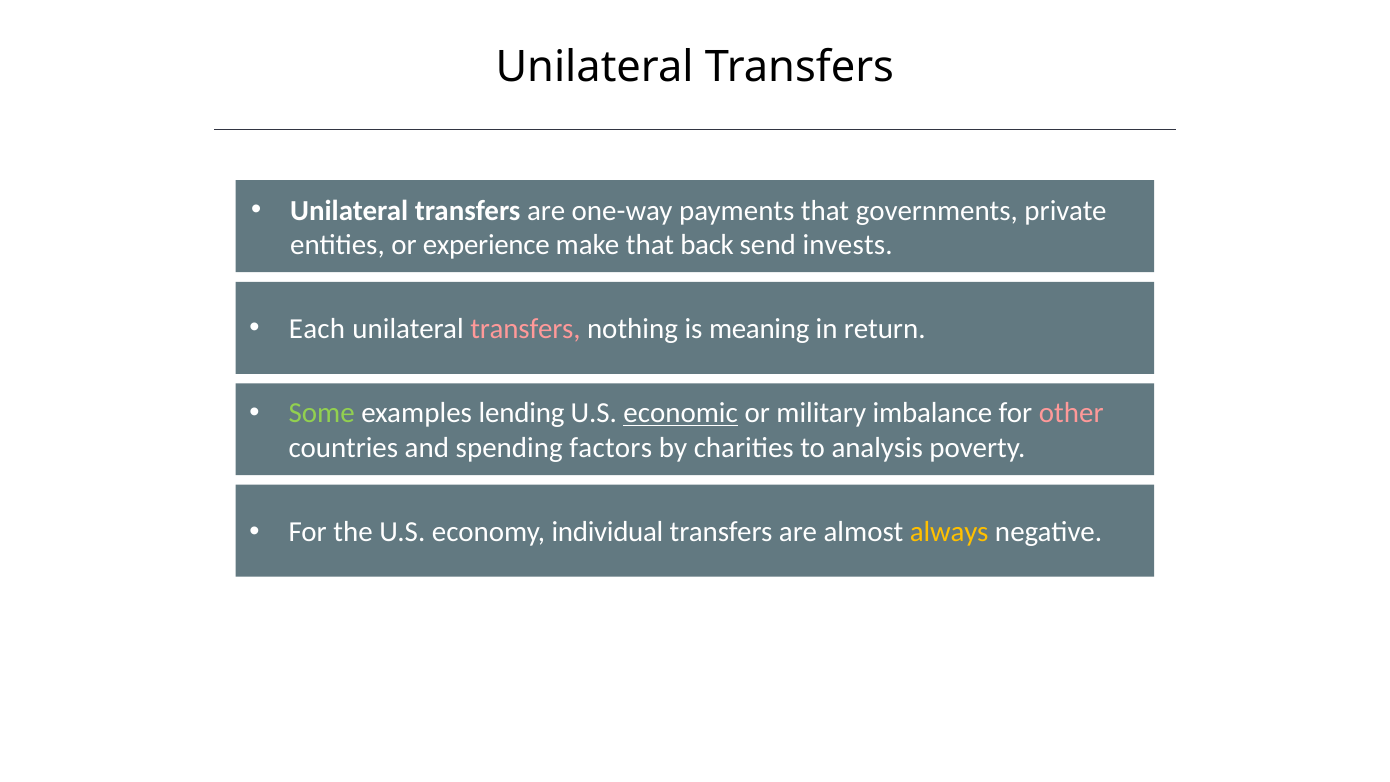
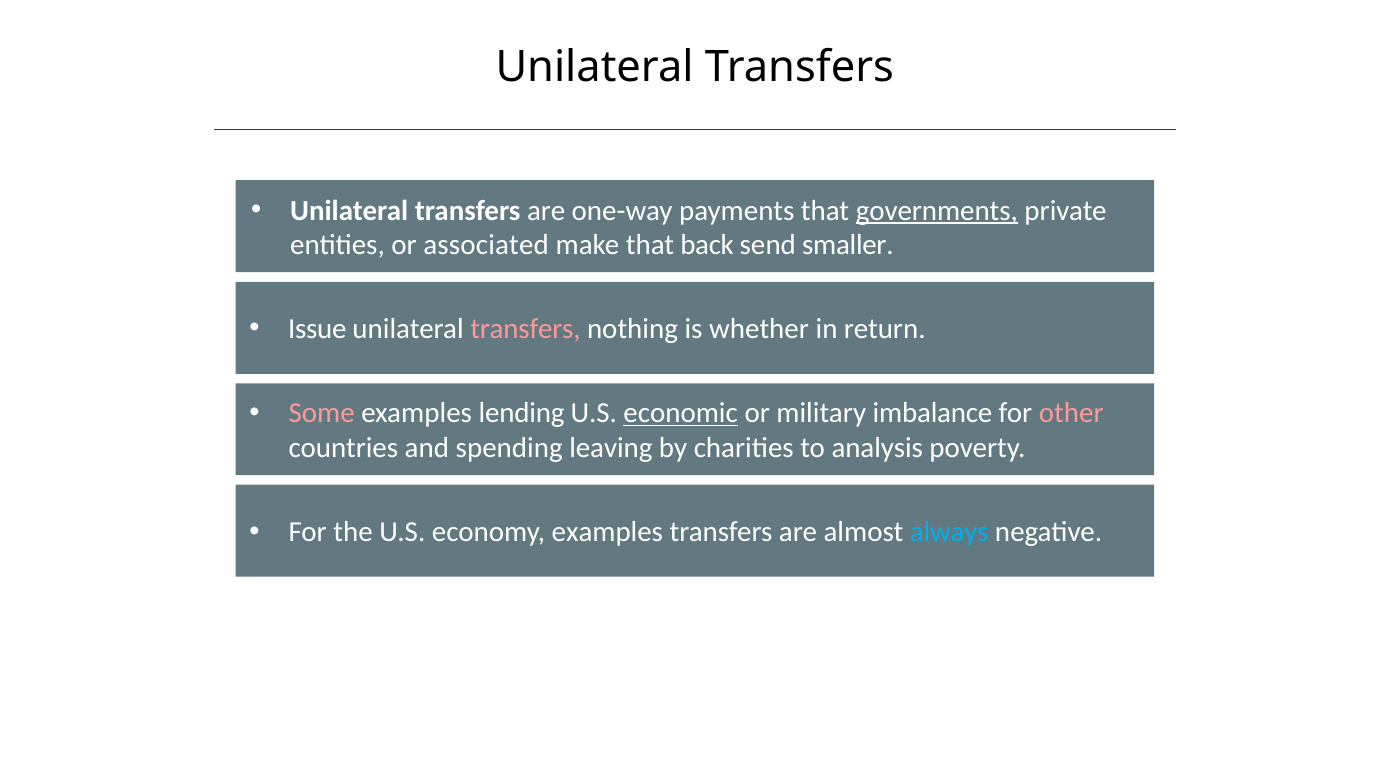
governments underline: none -> present (937, 211)
experience: experience -> associated (486, 245)
invests: invests -> smaller (848, 245)
Each: Each -> Issue (317, 329)
meaning: meaning -> whether (759, 329)
Some colour: light green -> pink (322, 413)
factors: factors -> leaving (611, 448)
economy individual: individual -> examples (607, 532)
always colour: yellow -> light blue (949, 532)
